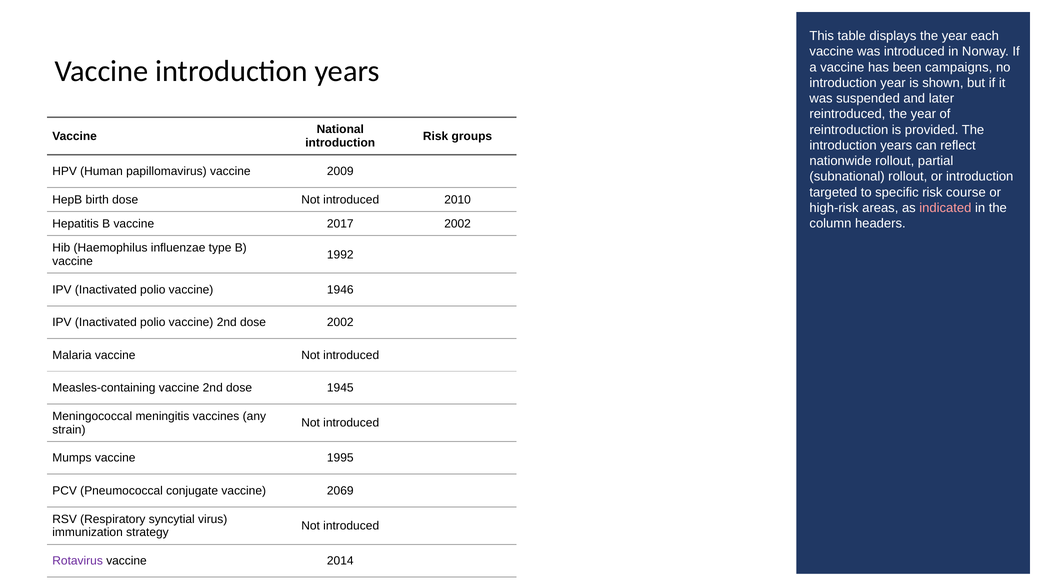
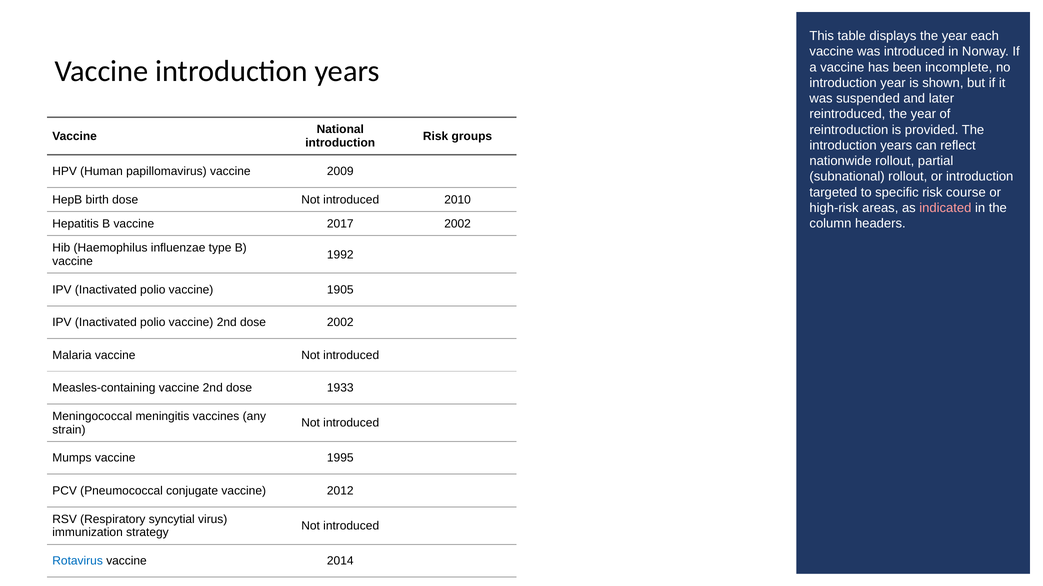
campaigns: campaigns -> incomplete (959, 67)
1946: 1946 -> 1905 (340, 290)
1945: 1945 -> 1933 (340, 388)
2069: 2069 -> 2012 (340, 491)
Rotavirus colour: purple -> blue (78, 562)
